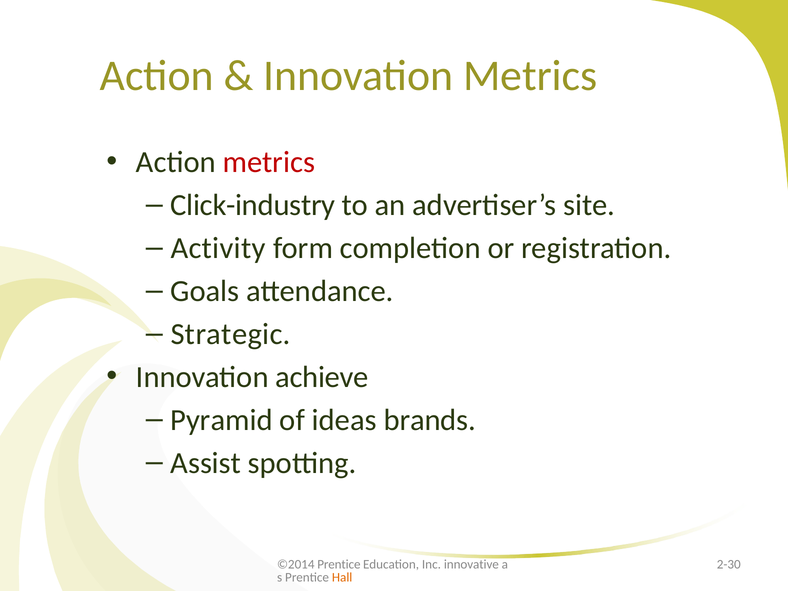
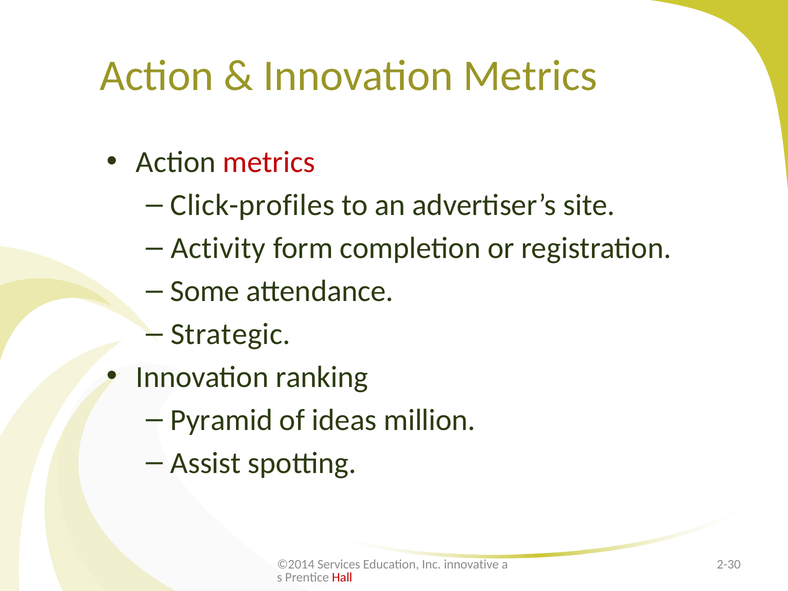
Click-industry: Click-industry -> Click-profiles (253, 205)
Goals: Goals -> Some (205, 291)
achieve: achieve -> ranking (322, 377)
brands: brands -> million (430, 420)
©2014 Prentice: Prentice -> Services (339, 564)
Hall colour: orange -> red (342, 577)
